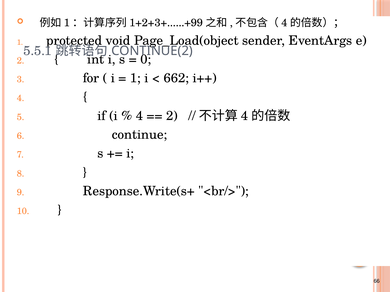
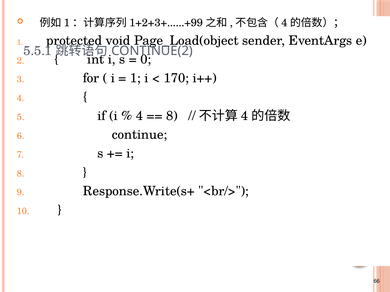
662: 662 -> 170 (176, 78)
2: 2 -> 8 (172, 116)
